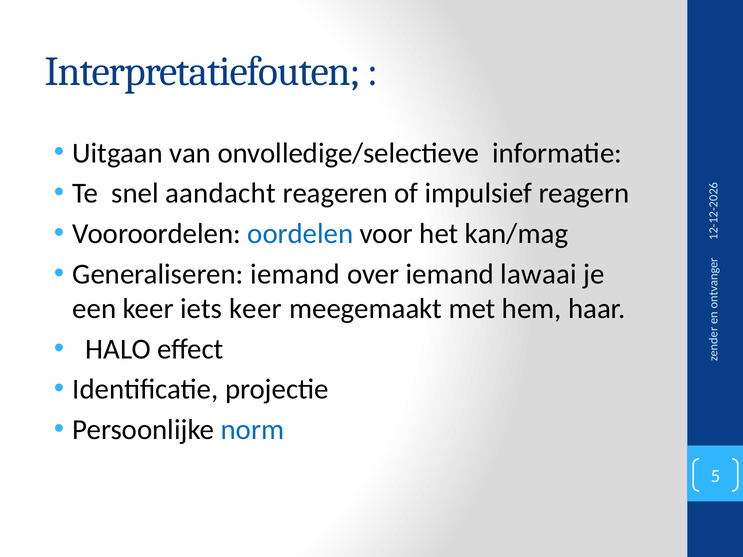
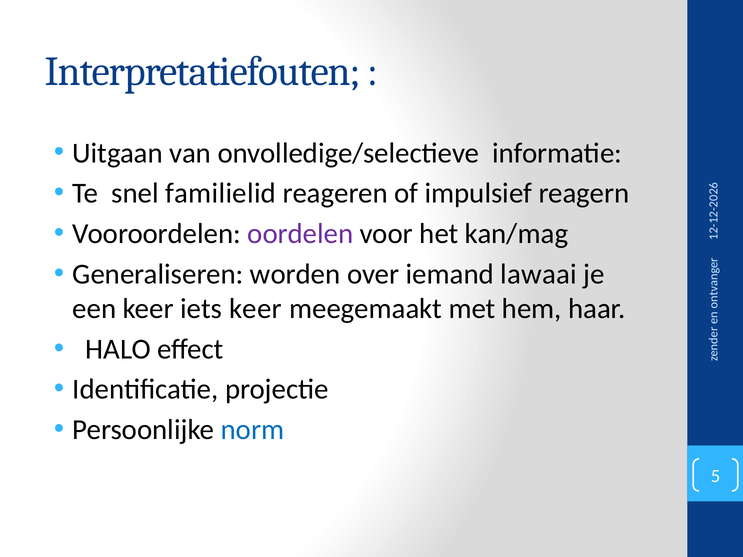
aandacht: aandacht -> familielid (221, 193)
oordelen colour: blue -> purple (300, 234)
Generaliseren iemand: iemand -> worden (295, 274)
